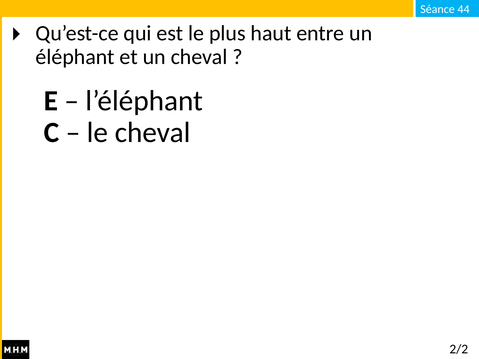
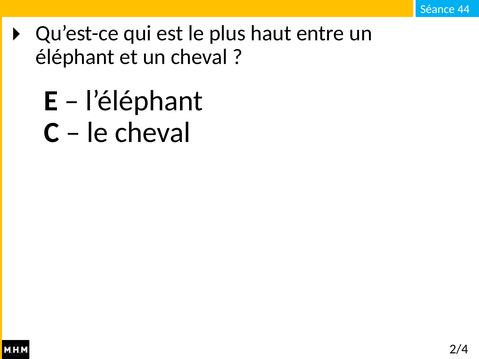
2/2: 2/2 -> 2/4 (459, 349)
